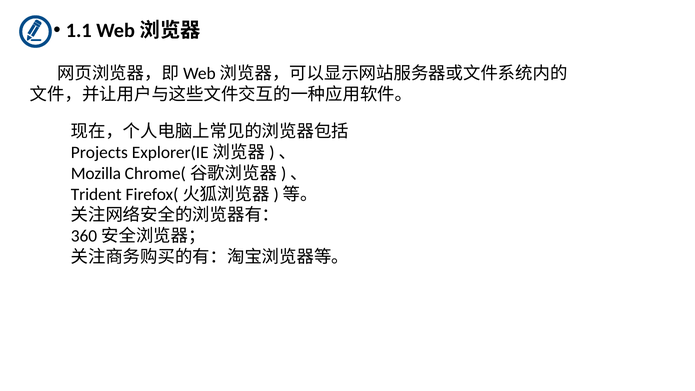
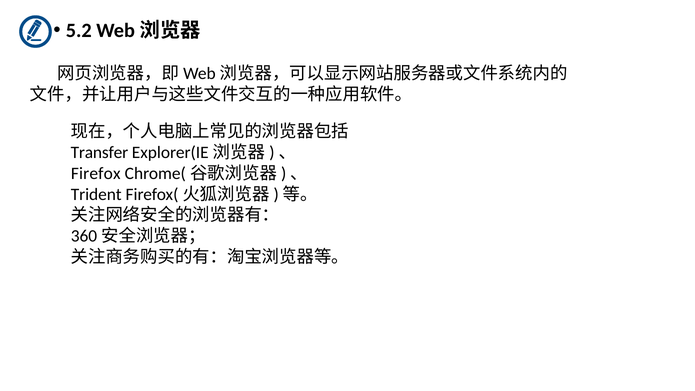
1.1: 1.1 -> 5.2 (79, 30)
Projects: Projects -> Transfer (99, 153)
Mozilla: Mozilla -> Firefox (96, 173)
